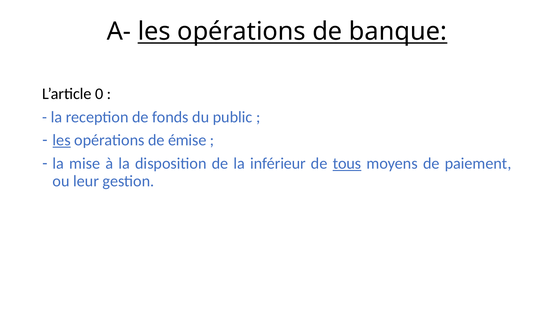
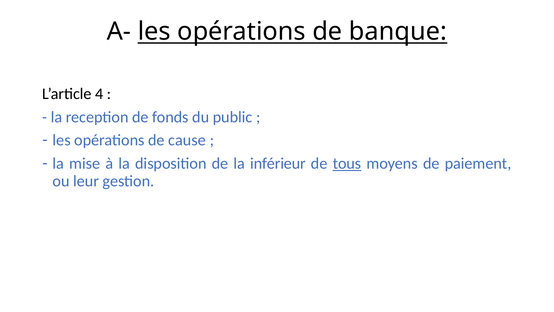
0: 0 -> 4 (99, 94)
les underline: present -> none (62, 140)
émise: émise -> cause (187, 140)
